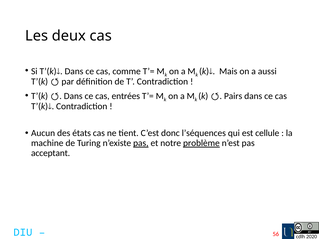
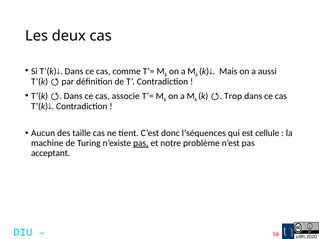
entrées: entrées -> associe (126, 96)
Pairs: Pairs -> Trop (233, 96)
états: états -> taille (82, 133)
problème underline: present -> none (201, 143)
